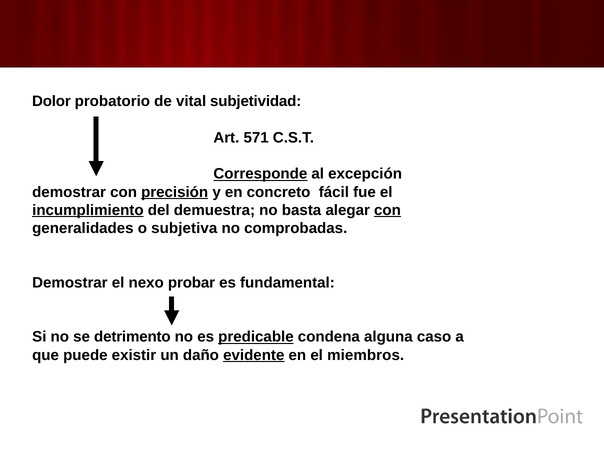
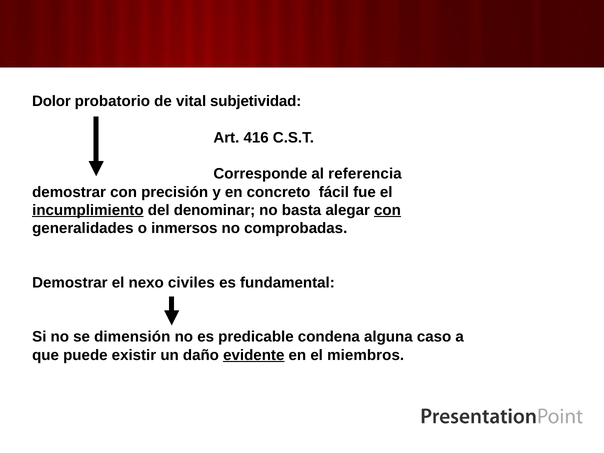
571: 571 -> 416 (256, 138)
Corresponde underline: present -> none (260, 174)
excepción: excepción -> referencia (365, 174)
precisión underline: present -> none (175, 192)
demuestra: demuestra -> denominar (215, 210)
subjetiva: subjetiva -> inmersos (184, 228)
probar: probar -> civiles (191, 283)
detrimento: detrimento -> dimensión (132, 337)
predicable underline: present -> none (256, 337)
